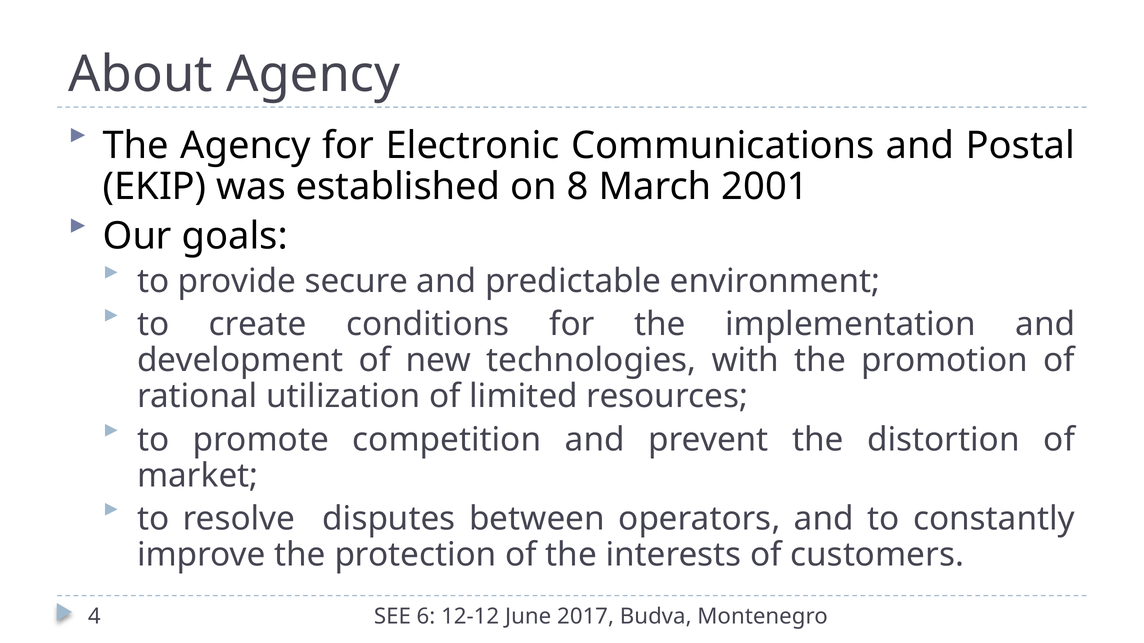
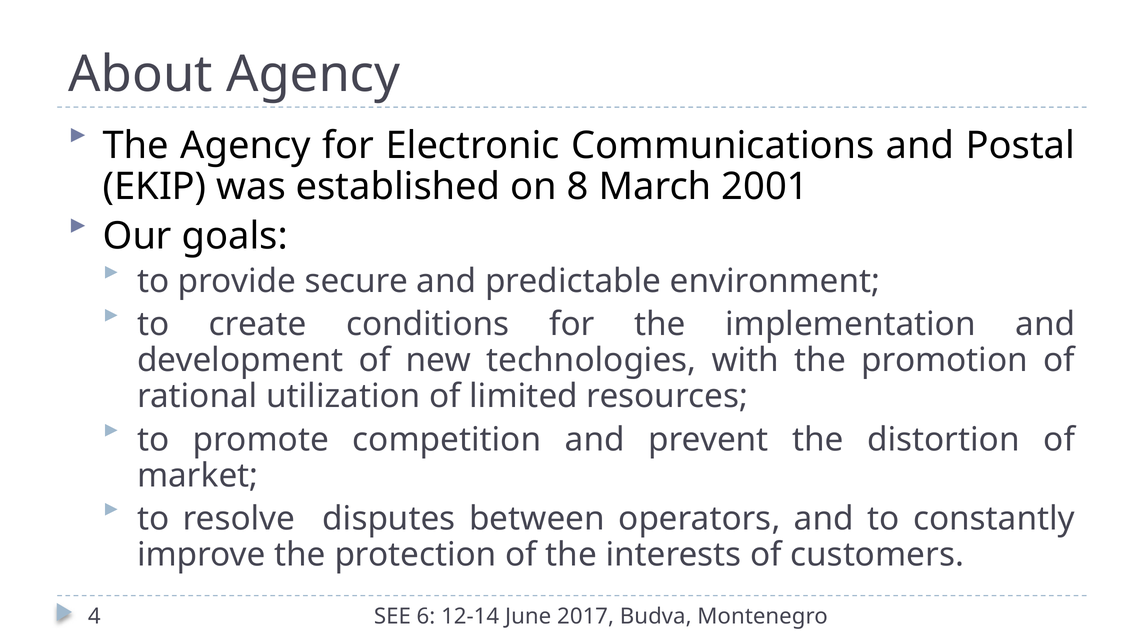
12-12: 12-12 -> 12-14 (470, 617)
